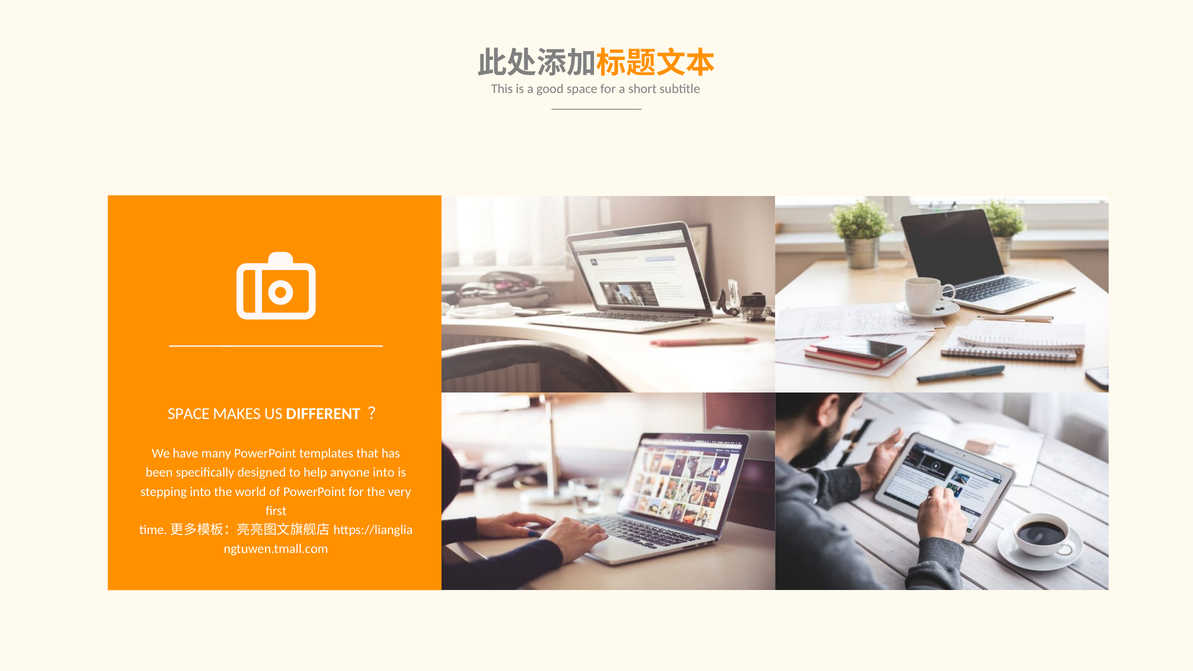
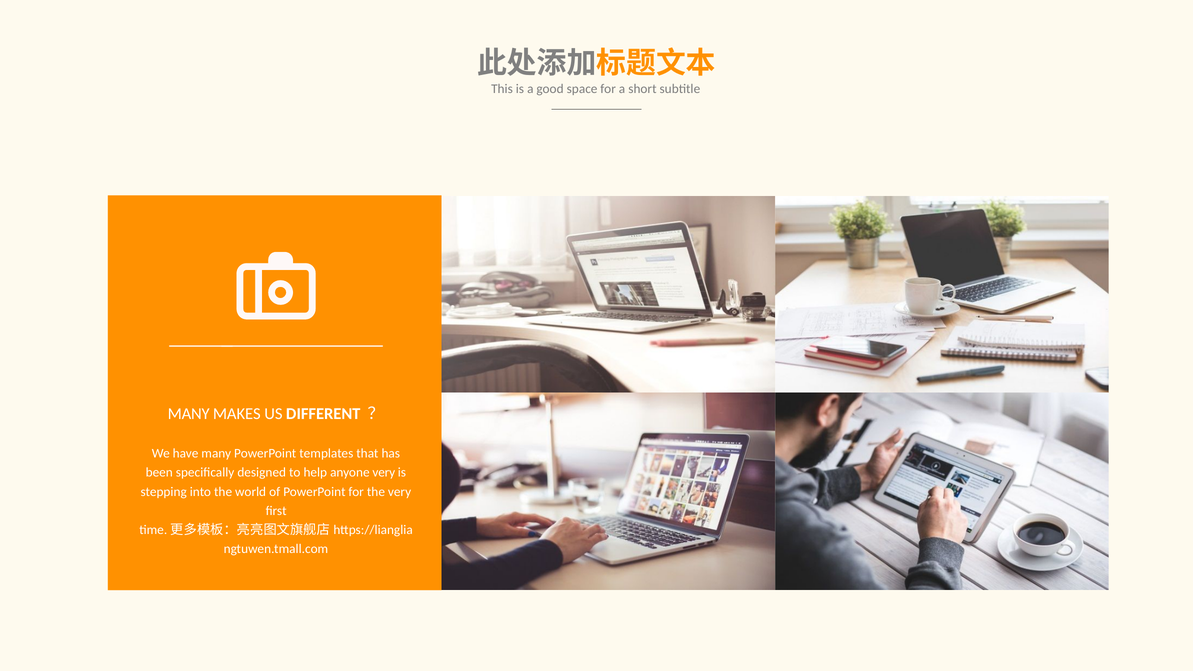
SPACE: SPACE -> MANY (189, 414)
anyone into: into -> very (384, 473)
